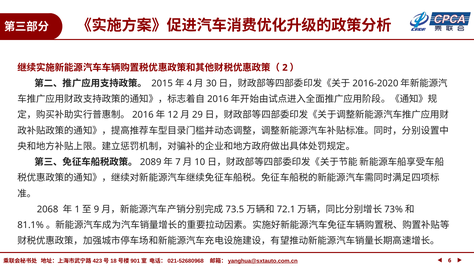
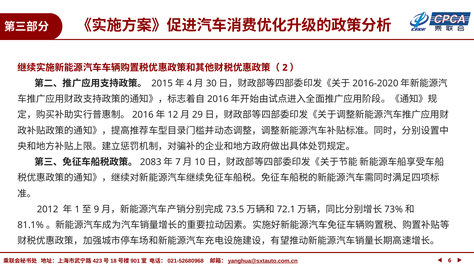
2089: 2089 -> 2083 (151, 162)
2068: 2068 -> 2012 (48, 209)
